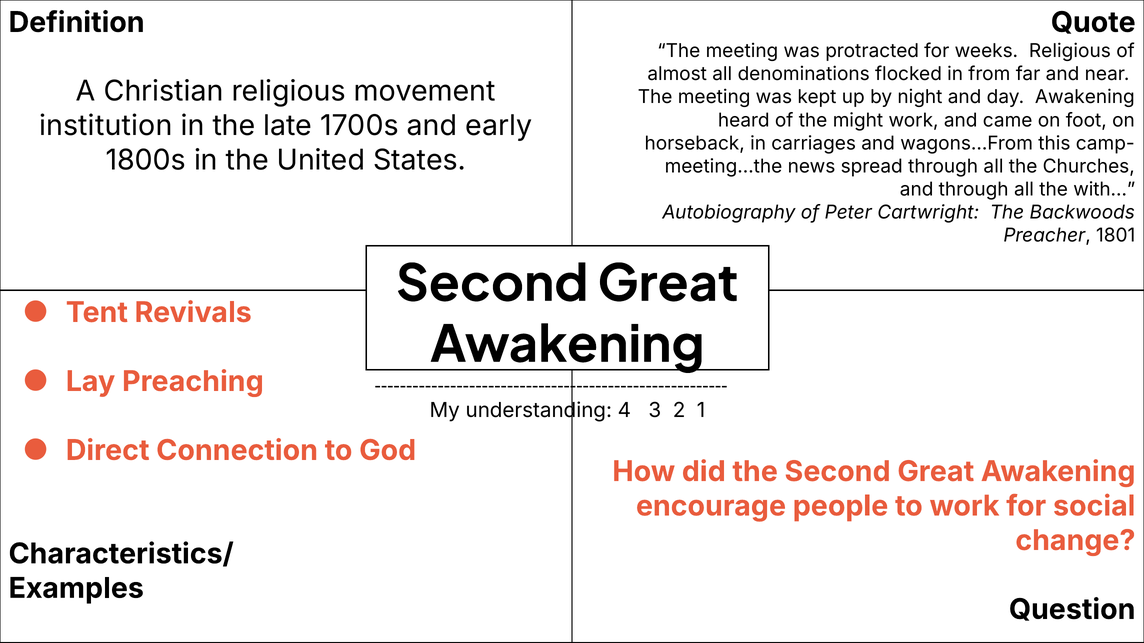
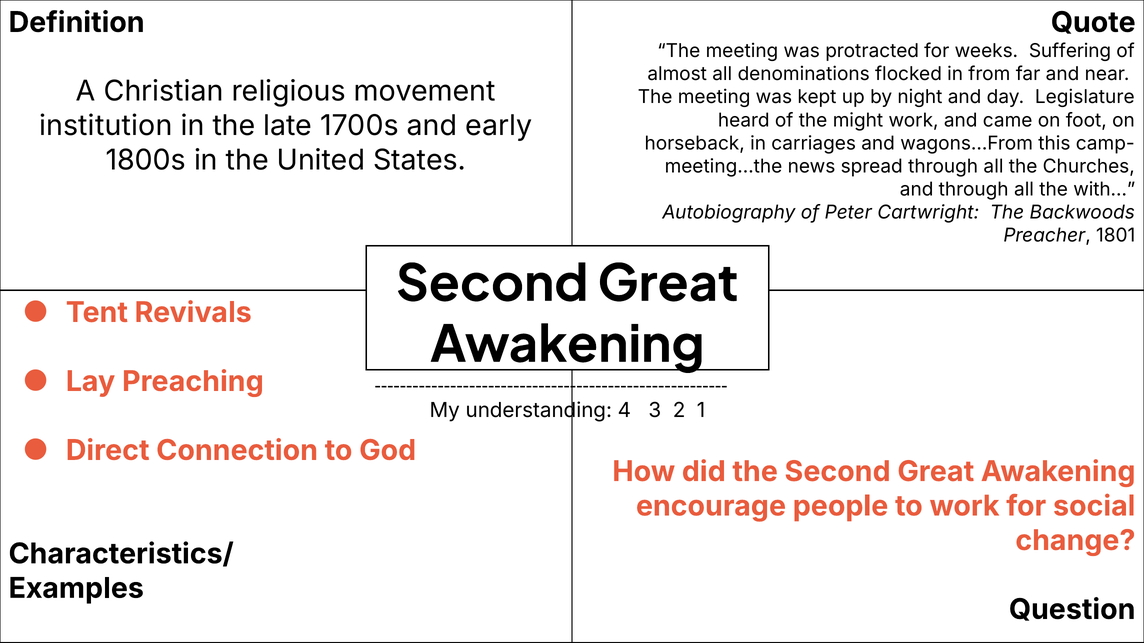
weeks Religious: Religious -> Suffering (1070, 51)
day Awakening: Awakening -> Legislature (1085, 97)
